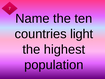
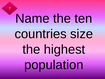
light: light -> size (82, 34)
